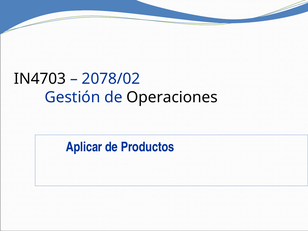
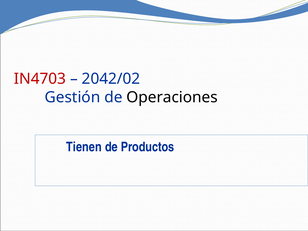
IN4703 colour: black -> red (40, 79)
2078/02: 2078/02 -> 2042/02 (111, 79)
Aplicar: Aplicar -> Tienen (84, 147)
